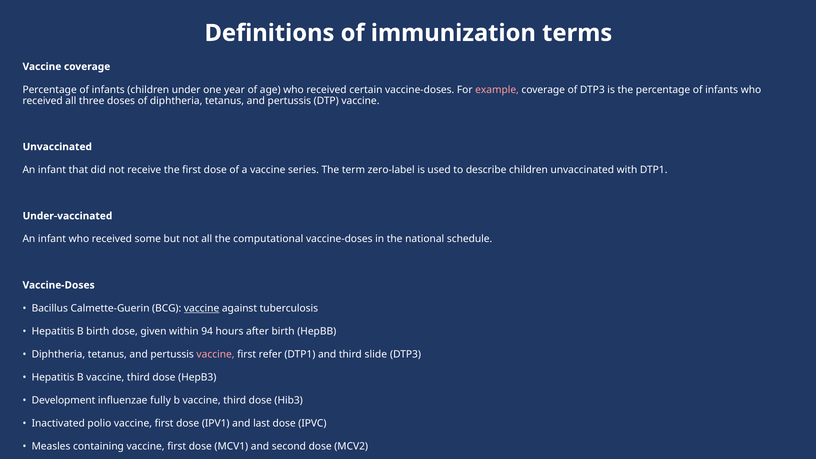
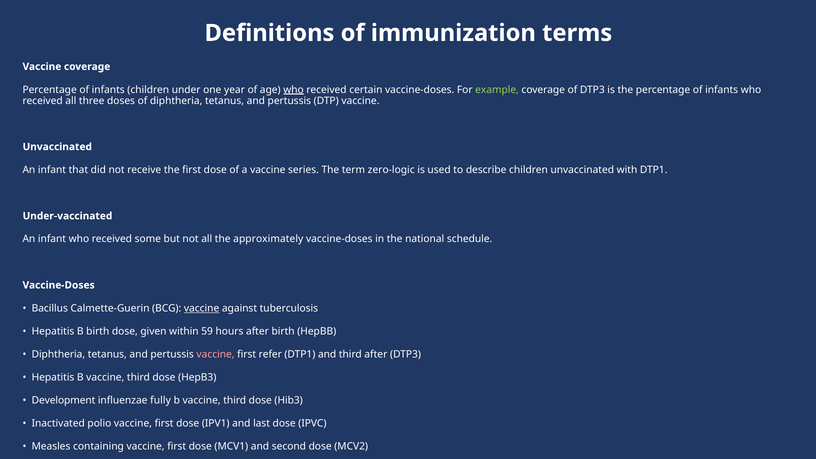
who underline: none -> present (294, 90)
example colour: pink -> light green (497, 90)
zero-label: zero-label -> zero-logic (391, 170)
computational: computational -> approximately (268, 239)
94: 94 -> 59 (207, 331)
third slide: slide -> after (376, 354)
